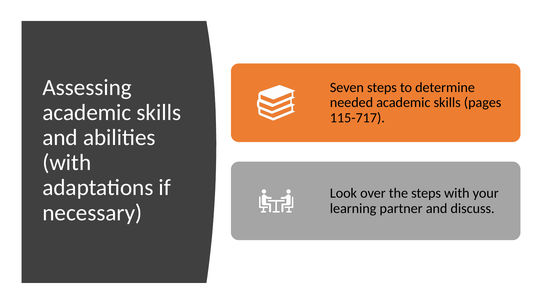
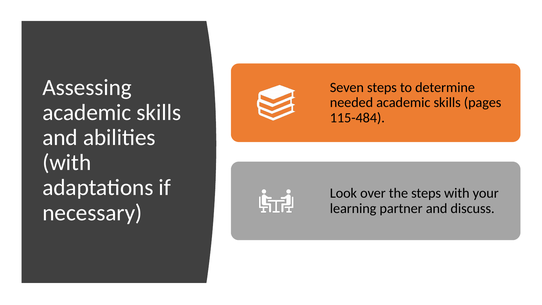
115-717: 115-717 -> 115-484 (357, 118)
